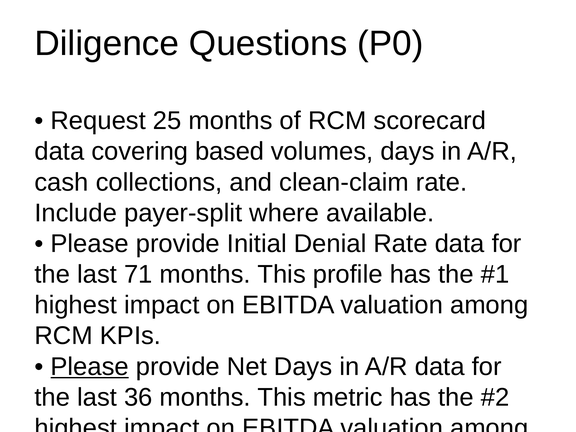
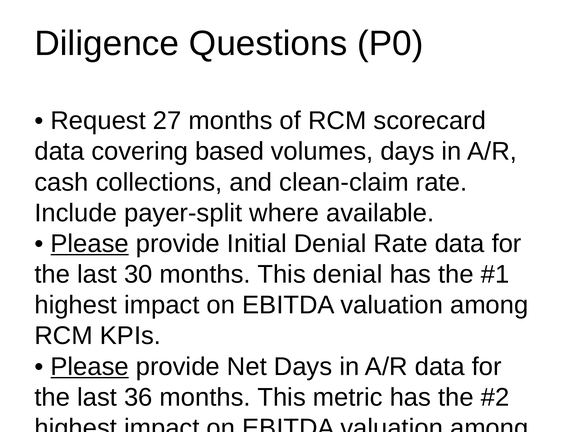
25: 25 -> 27 (167, 121)
Please underline: none -> present (90, 244)
71: 71 -> 30 (138, 274)
This profile: profile -> denial (348, 274)
